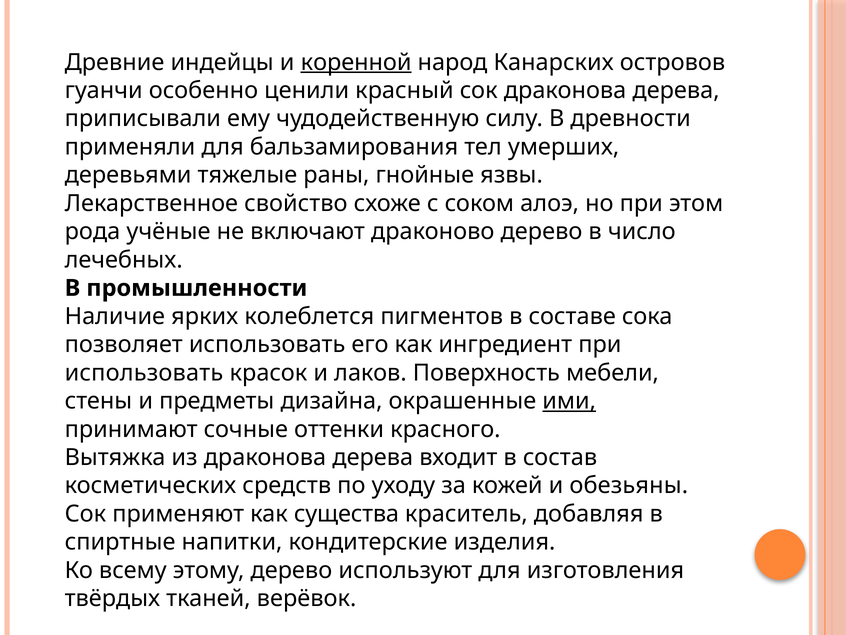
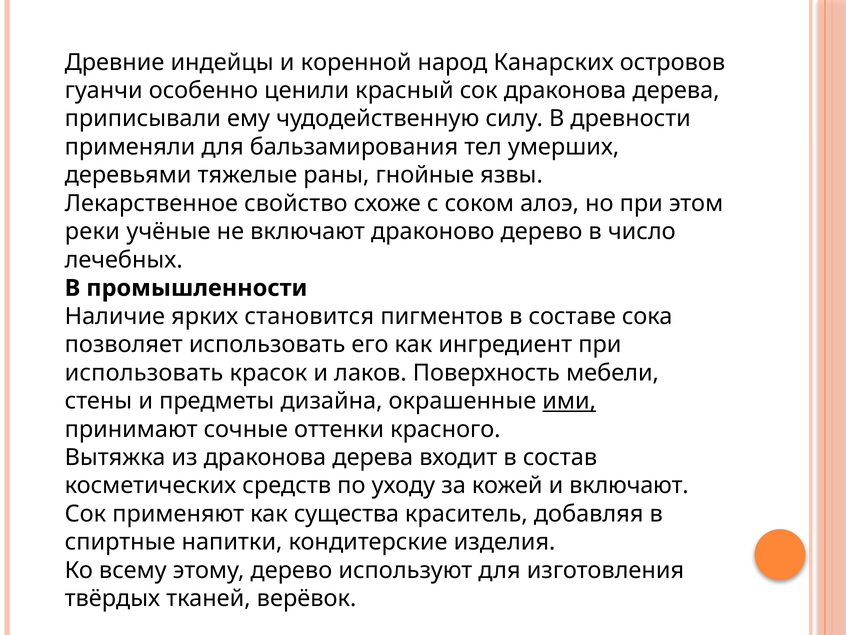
коренной underline: present -> none (356, 62)
рода: рода -> реки (92, 231)
колеблется: колеблется -> становится (309, 316)
и обезьяны: обезьяны -> включают (629, 485)
